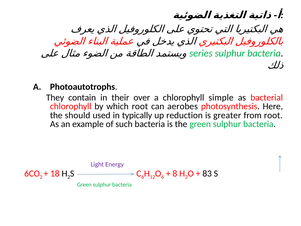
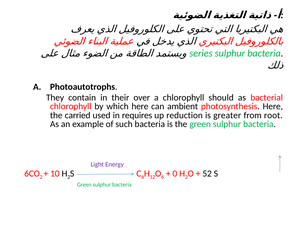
simple: simple -> should (221, 97)
which root: root -> here (140, 106)
aerobes: aerobes -> ambient (183, 106)
should: should -> carried (78, 115)
typically: typically -> requires (137, 115)
18: 18 -> 10 (55, 173)
8: 8 -> 0 (175, 173)
83: 83 -> 52 (207, 173)
